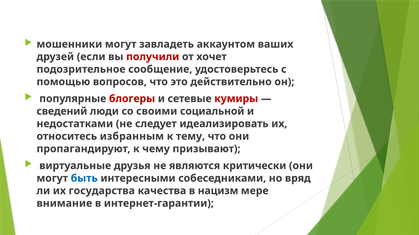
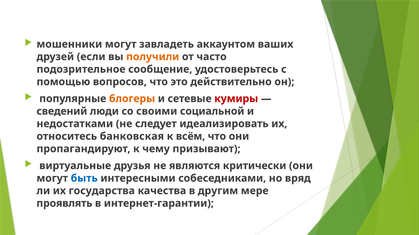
получили colour: red -> orange (153, 57)
хочет: хочет -> часто (212, 57)
блогеры colour: red -> orange (132, 99)
избранным: избранным -> банковская (132, 137)
тему: тему -> всём (191, 137)
нацизм: нацизм -> другим (218, 191)
внимание: внимание -> проявлять (64, 204)
